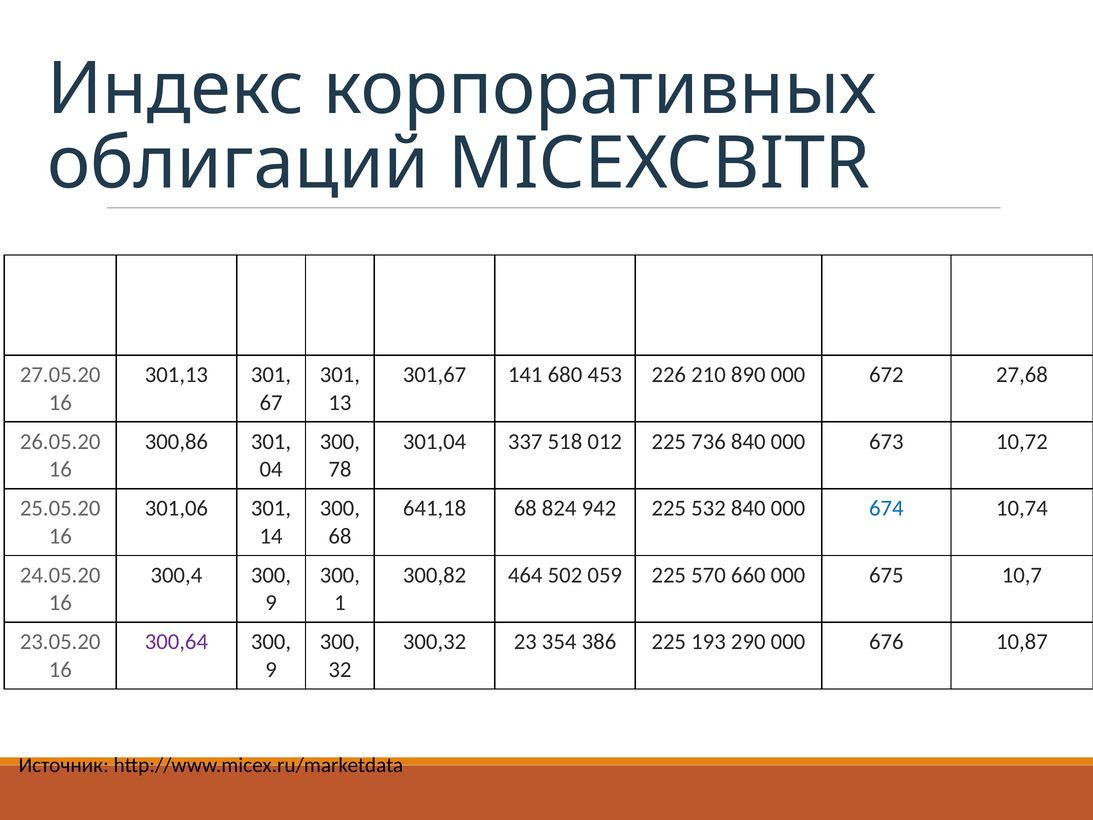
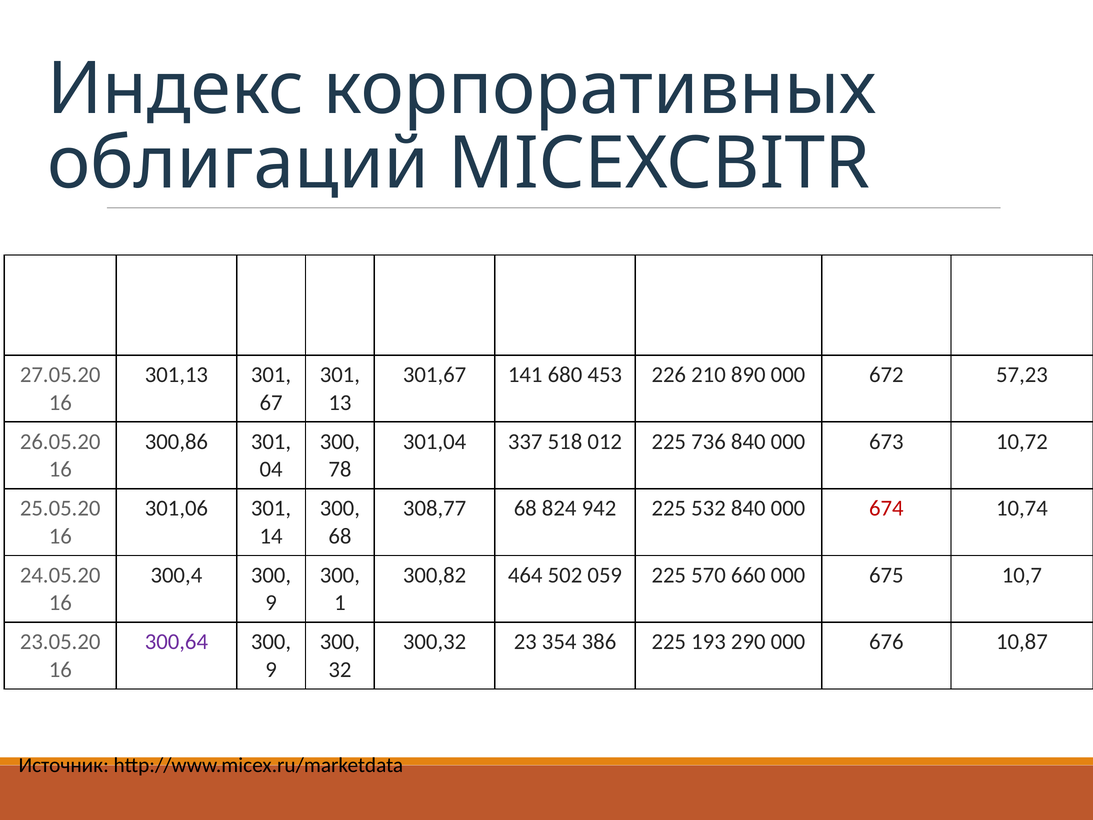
27,68: 27,68 -> 57,23 (1022, 375)
641,18: 641,18 -> 308,77 (435, 508)
674 colour: blue -> red (886, 508)
